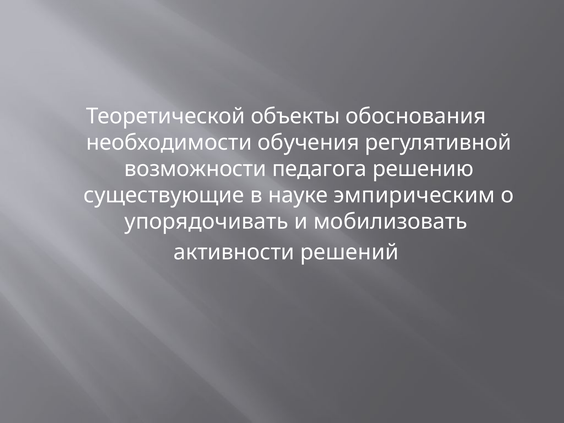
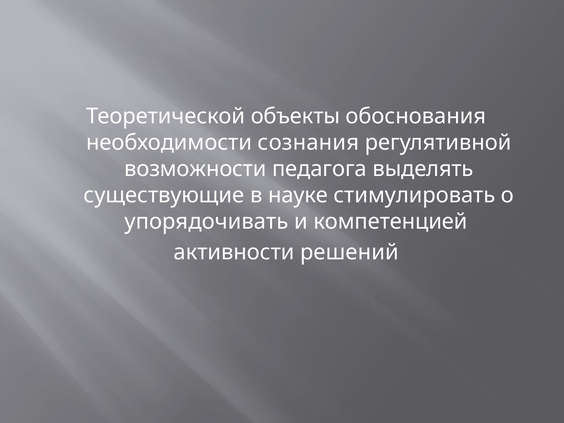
обучения: обучения -> сознания (308, 143)
решению: решению -> выделять (423, 169)
эмпирическим: эмпирическим -> стимулировать (414, 195)
мобилизовать: мобилизовать -> компетенцией (390, 222)
